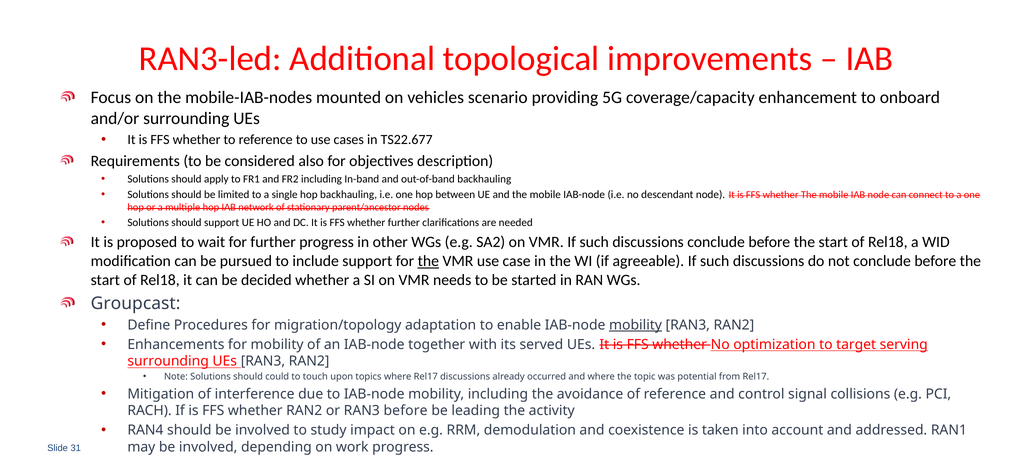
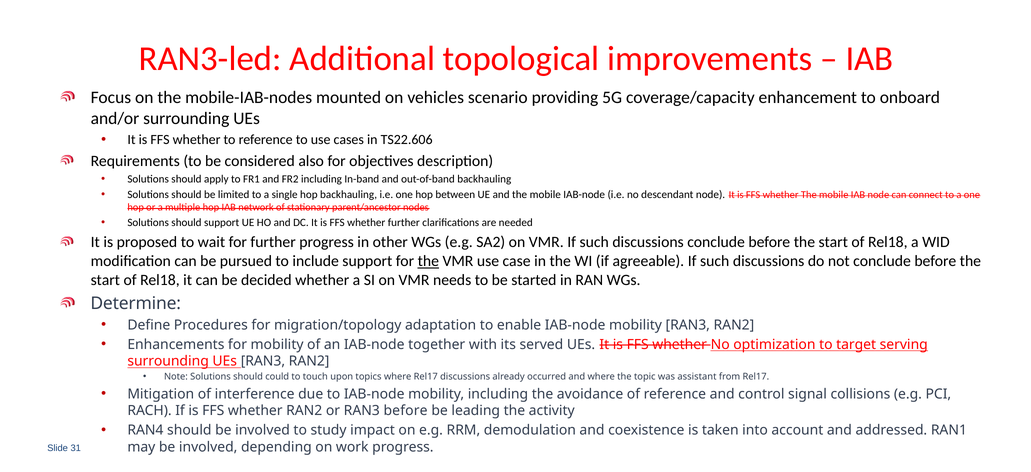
TS22.677: TS22.677 -> TS22.606 (407, 140)
Groupcast: Groupcast -> Determine (136, 303)
mobility underline: present -> none (636, 325)
potential: potential -> assistant (697, 376)
